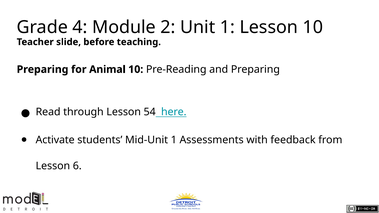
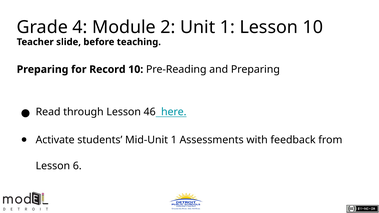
Animal: Animal -> Record (107, 69)
54: 54 -> 46 (150, 112)
